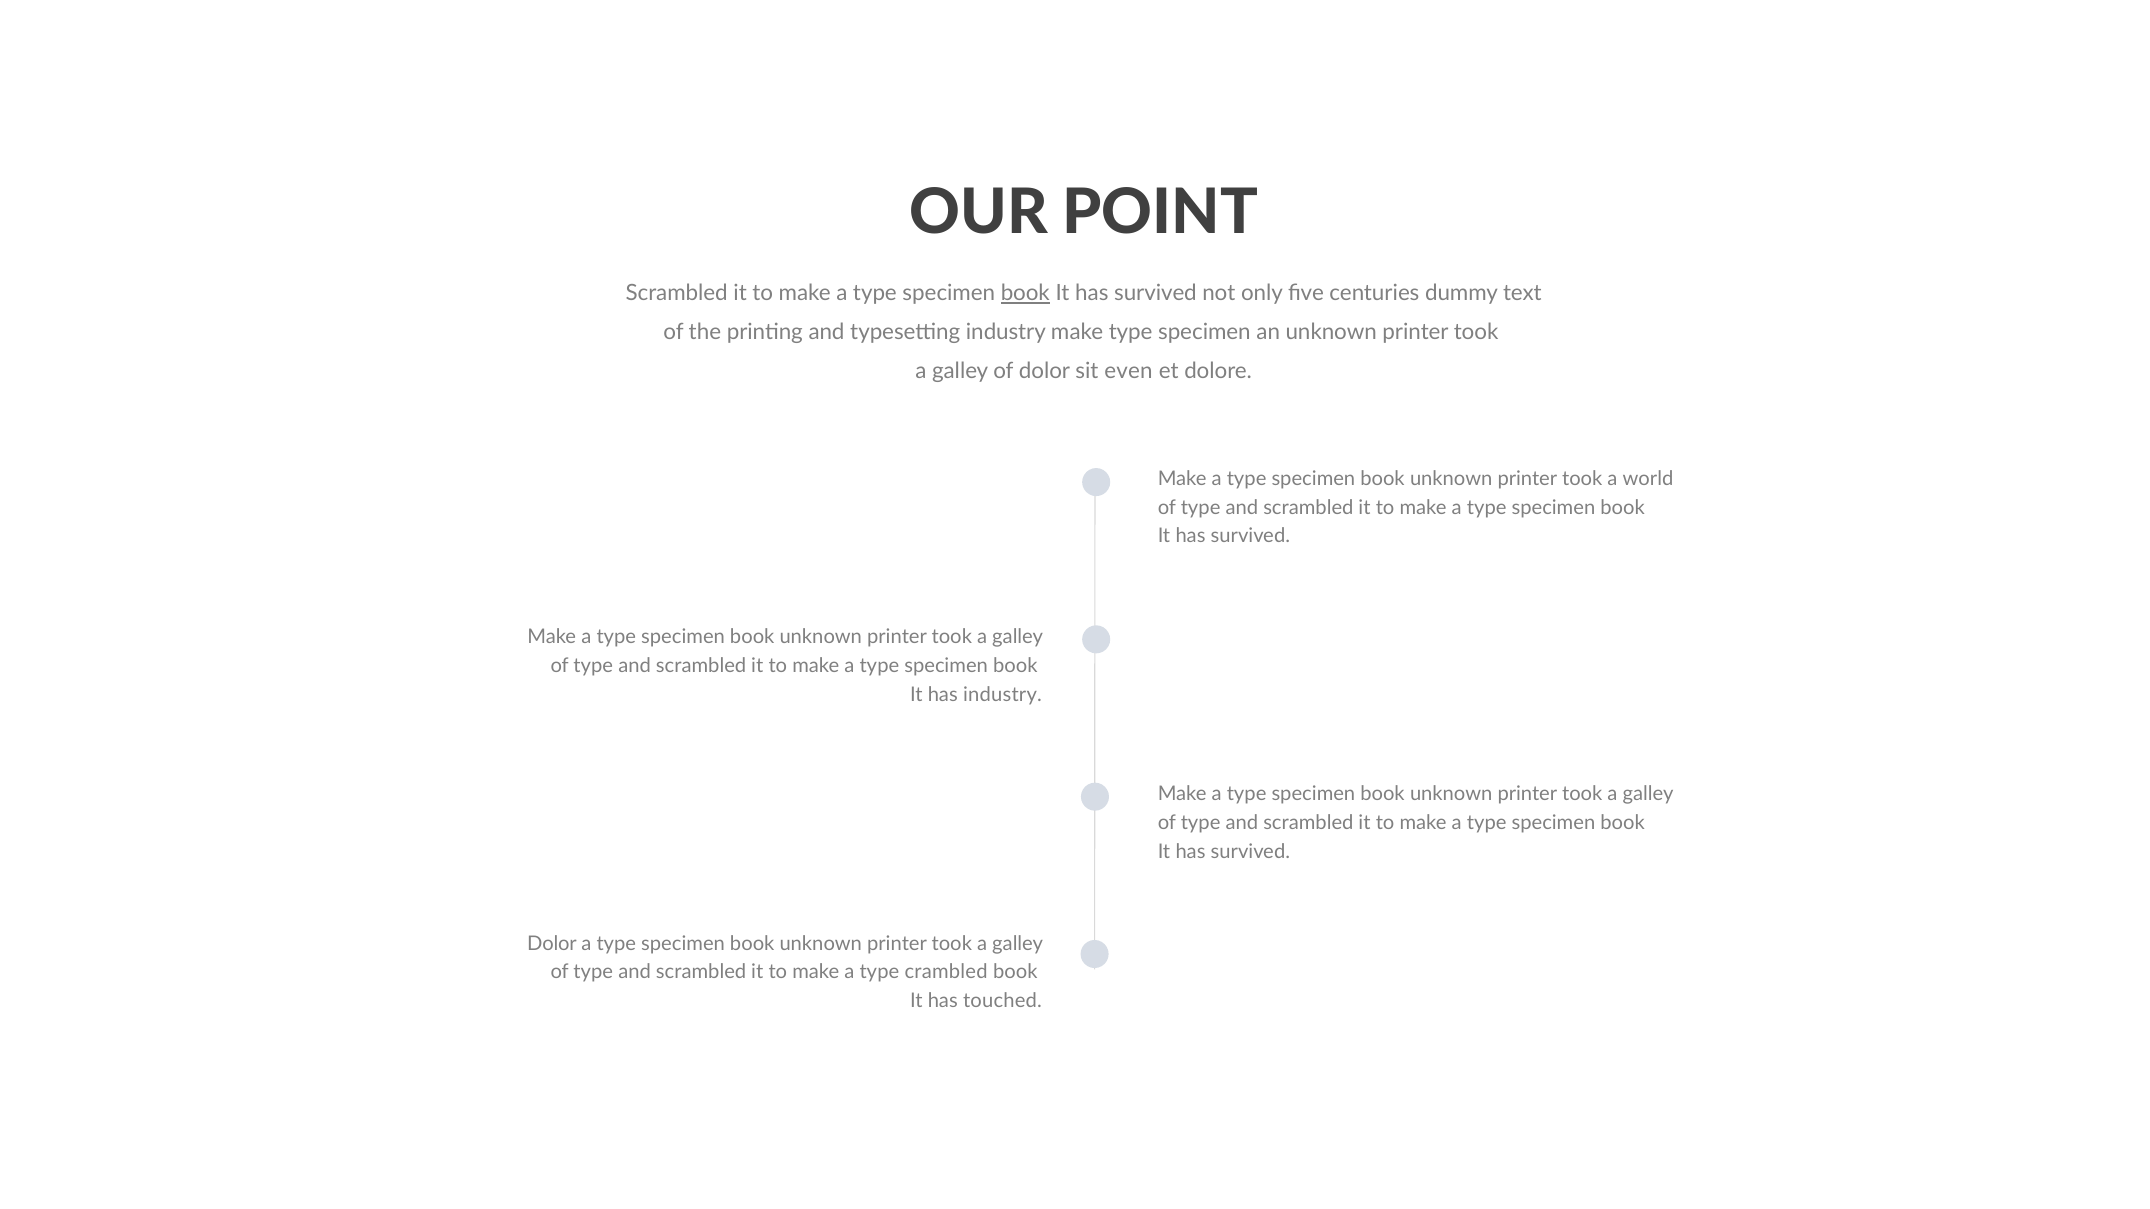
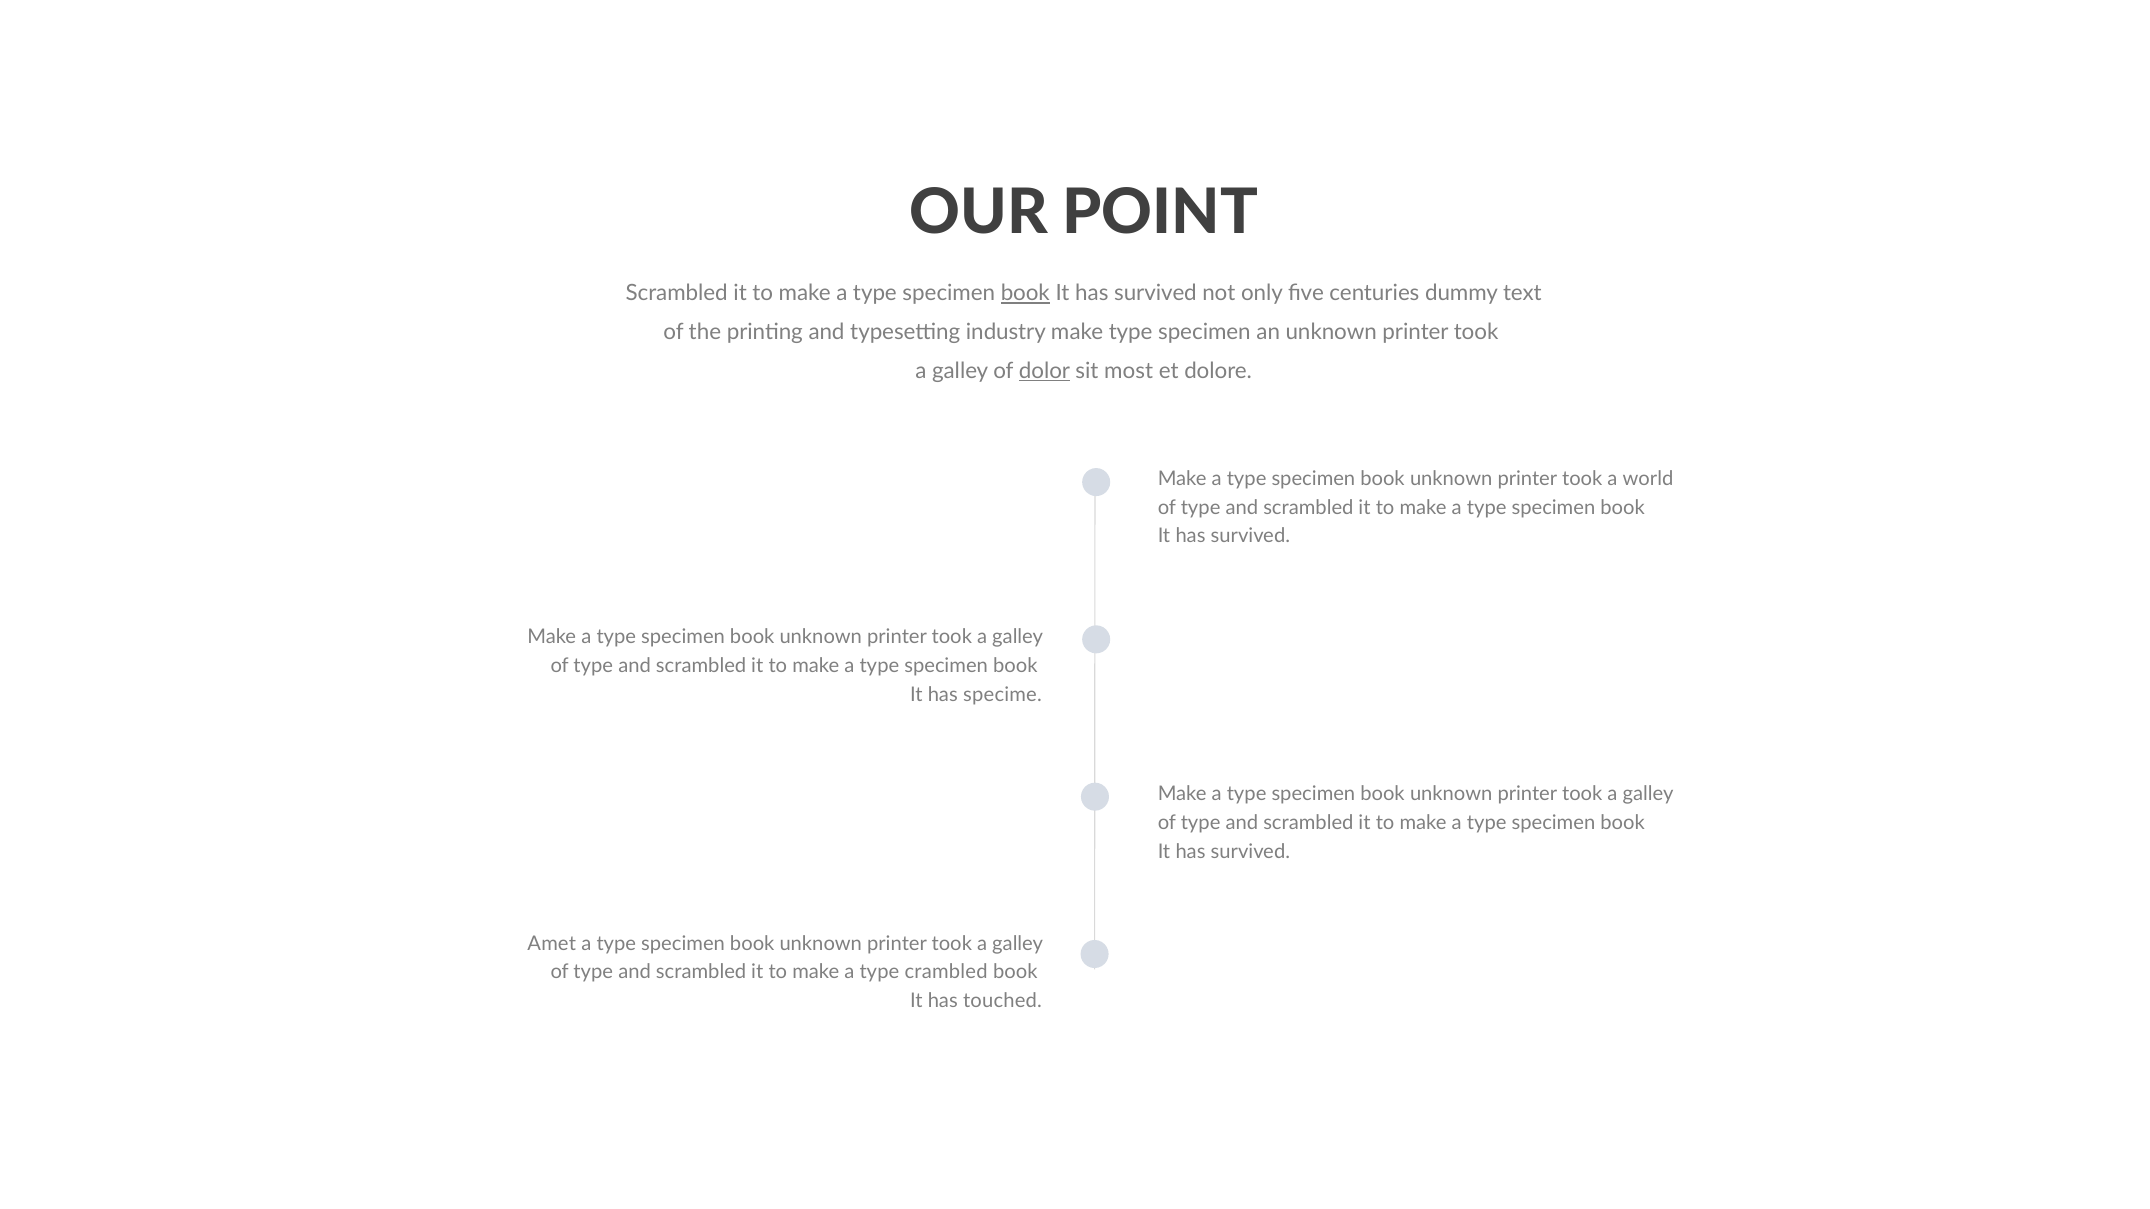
dolor underline: none -> present (1044, 371)
even: even -> most (1129, 371)
has industry: industry -> specime (1003, 695)
Dolor: Dolor -> Amet (552, 944)
